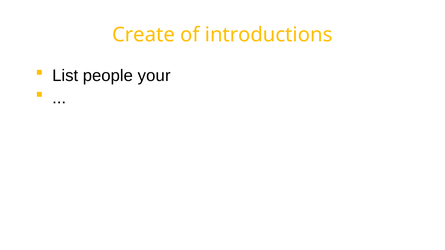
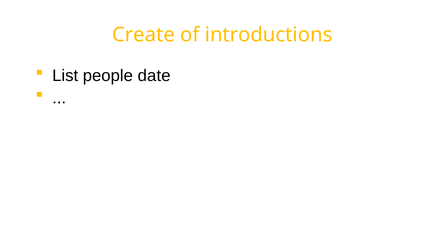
your: your -> date (154, 76)
